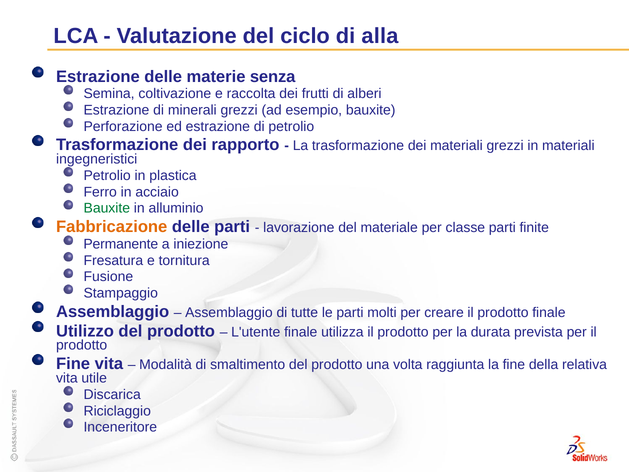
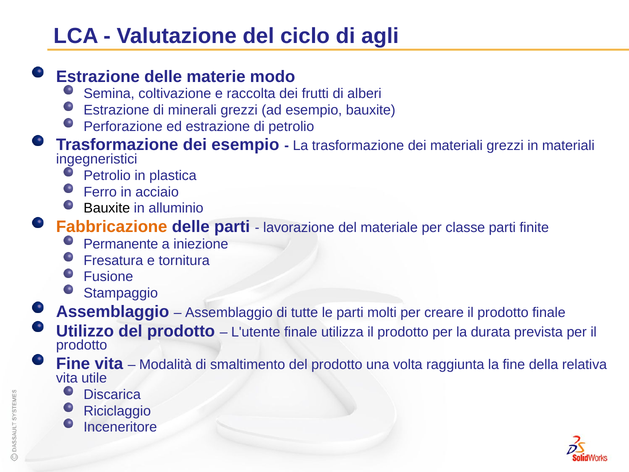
alla: alla -> agli (380, 36)
senza: senza -> modo (273, 76)
dei rapporto: rapporto -> esempio (245, 145)
Bauxite colour: green -> black (107, 208)
